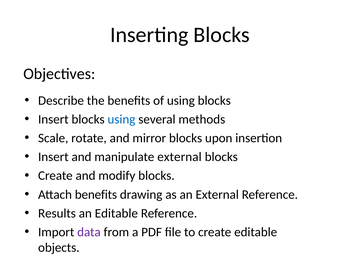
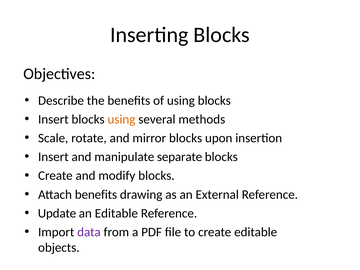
using colour: blue -> orange (121, 119)
manipulate external: external -> separate (180, 157)
Results: Results -> Update (57, 213)
